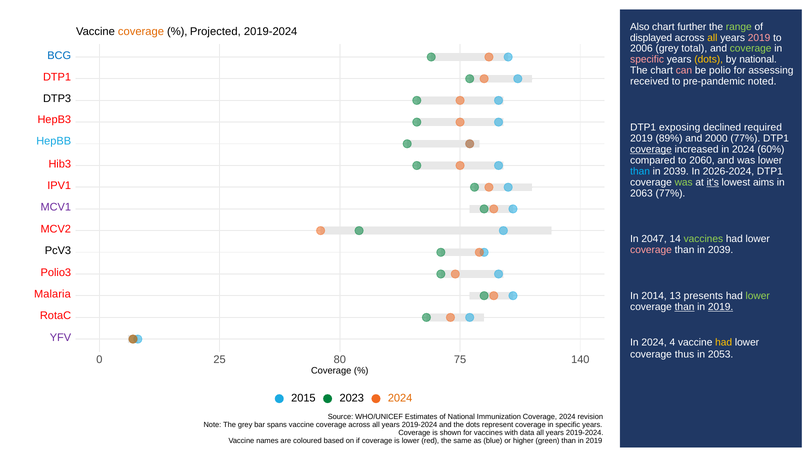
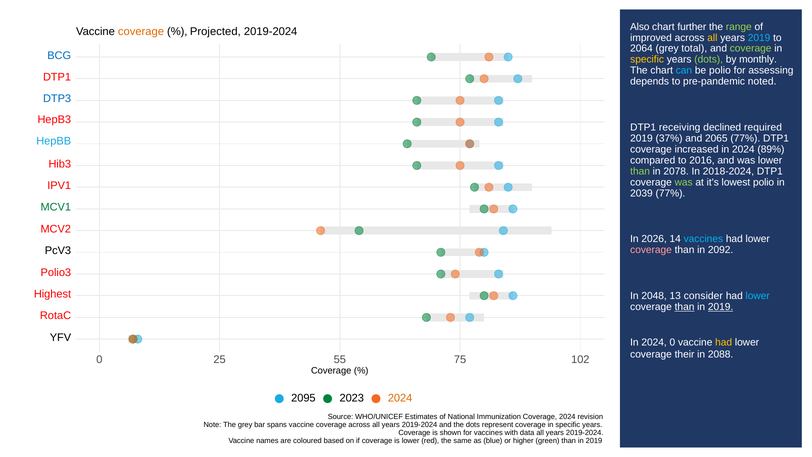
displayed: displayed -> improved (651, 38)
2019 colour: pink -> light blue (759, 38)
2006: 2006 -> 2064 (641, 49)
specific colour: pink -> yellow (647, 60)
dots colour: yellow -> light green (709, 60)
by national: national -> monthly (758, 60)
can colour: pink -> light blue (684, 71)
received: received -> depends (650, 81)
DTP3 colour: black -> blue (57, 99)
exposing: exposing -> receiving (680, 127)
89%: 89% -> 37% (669, 138)
2000: 2000 -> 2065 (716, 138)
coverage underline: present -> none (651, 149)
60%: 60% -> 89% (771, 149)
2060: 2060 -> 2016 (702, 160)
than colour: light blue -> light green (640, 171)
2039: 2039 -> 2078 (676, 171)
2026-2024: 2026-2024 -> 2018-2024 (728, 171)
it's underline: present -> none (713, 182)
lowest aims: aims -> polio (764, 182)
2063: 2063 -> 2039 (641, 193)
MCV1 colour: purple -> green (56, 207)
2047: 2047 -> 2026 (654, 239)
vaccines colour: light green -> light blue (703, 239)
2039: 2039 -> 2092 (721, 250)
Malaria: Malaria -> Highest (52, 294)
2014: 2014 -> 2048 (654, 296)
presents: presents -> consider (703, 296)
lower colour: light green -> light blue (758, 296)
YFV colour: purple -> black (60, 337)
2024 4: 4 -> 0 (672, 342)
thus: thus -> their (685, 354)
2053: 2053 -> 2088 (721, 354)
80: 80 -> 55 (340, 360)
140: 140 -> 102 (580, 360)
2015: 2015 -> 2095 (303, 398)
